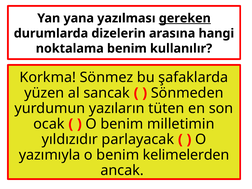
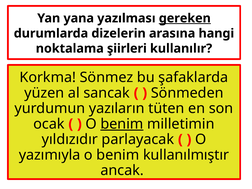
noktalama benim: benim -> şiirleri (127, 48)
benim underline: none -> present (122, 124)
kelimelerden: kelimelerden -> kullanılmıştır (186, 155)
